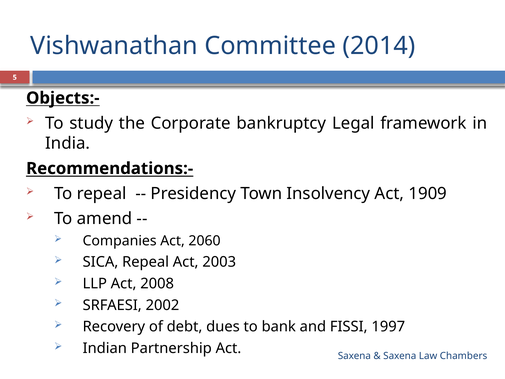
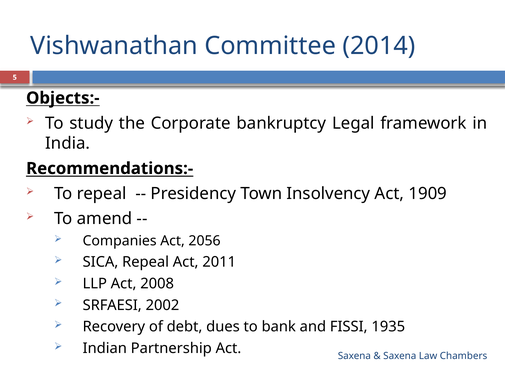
2060: 2060 -> 2056 (205, 241)
2003: 2003 -> 2011 (219, 262)
1997: 1997 -> 1935 (388, 327)
